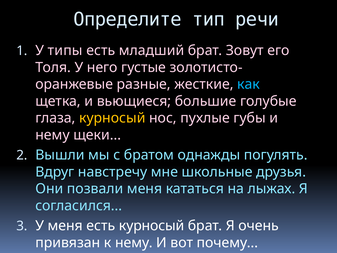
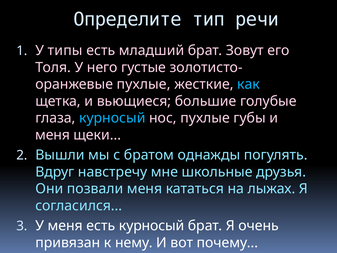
разные: разные -> пухлые (144, 84)
курносый colour: yellow -> light blue (112, 118)
нему: нему -> меня (53, 135)
